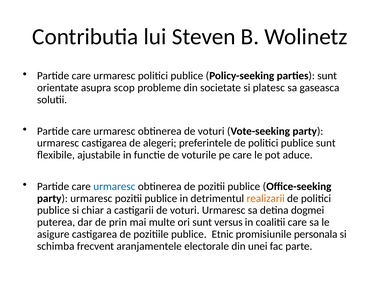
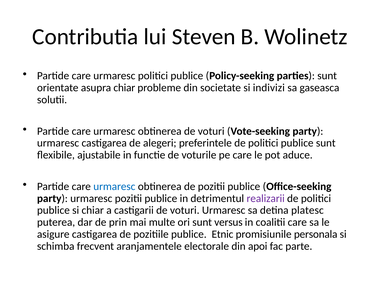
asupra scop: scop -> chiar (124, 88)
platesc: platesc -> indivizi (269, 88)
realizarii colour: orange -> purple (266, 198)
dogmei: dogmei -> platesc (307, 210)
unei: unei -> apoi (258, 246)
